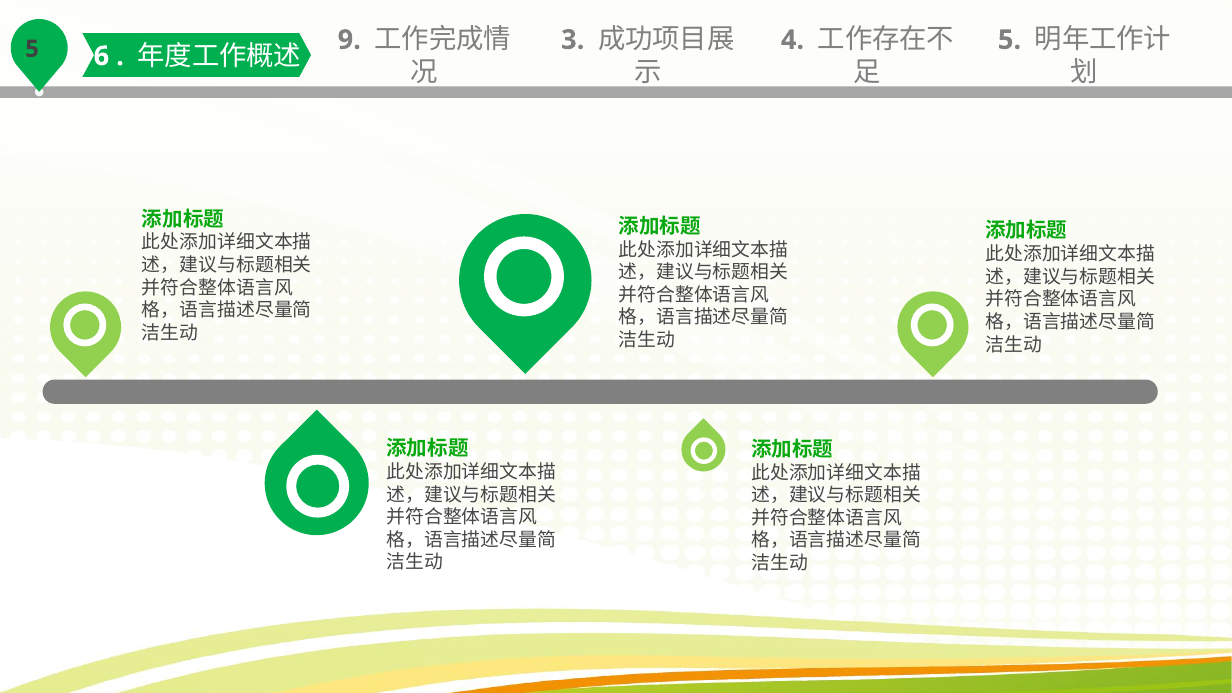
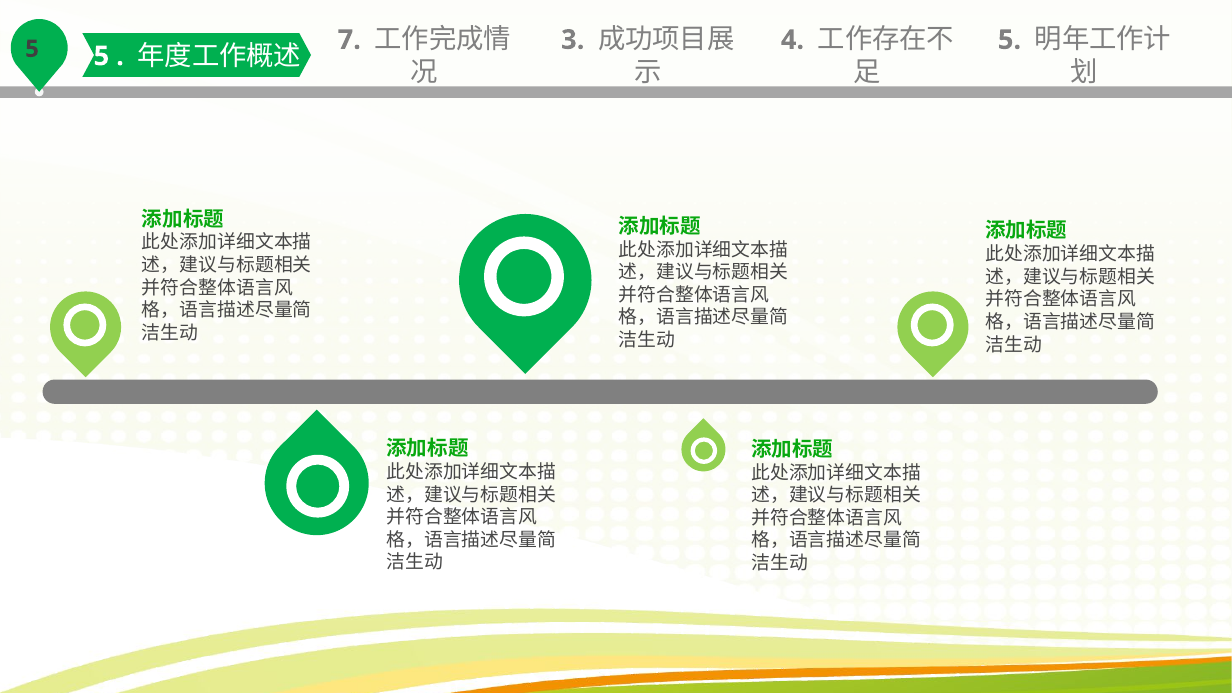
5 6: 6 -> 5 (101, 56)
9: 9 -> 7 (349, 40)
